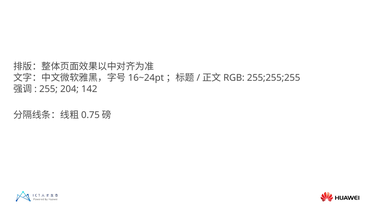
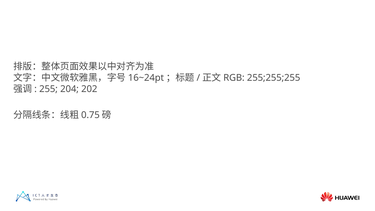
142: 142 -> 202 (89, 89)
